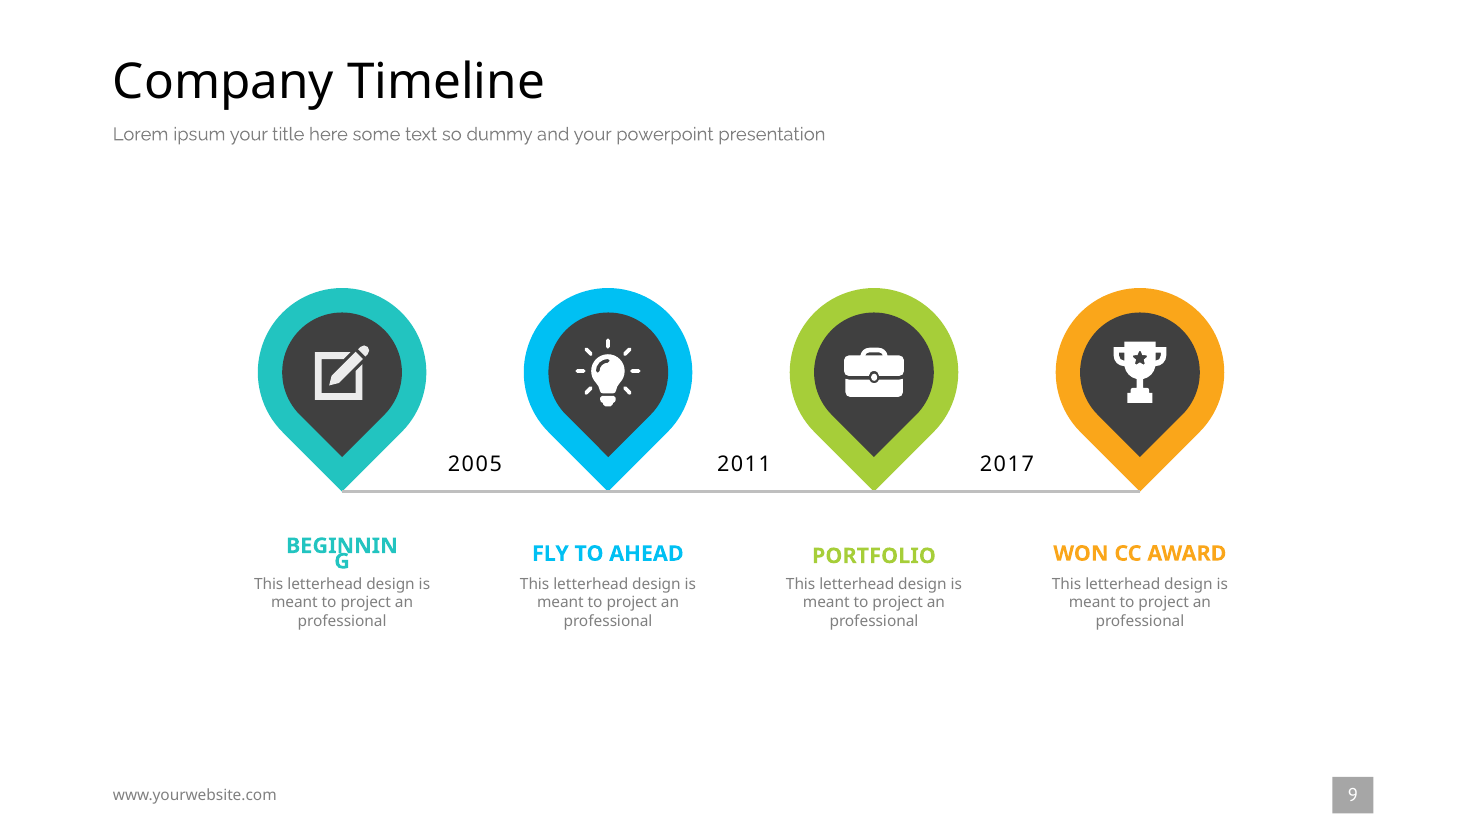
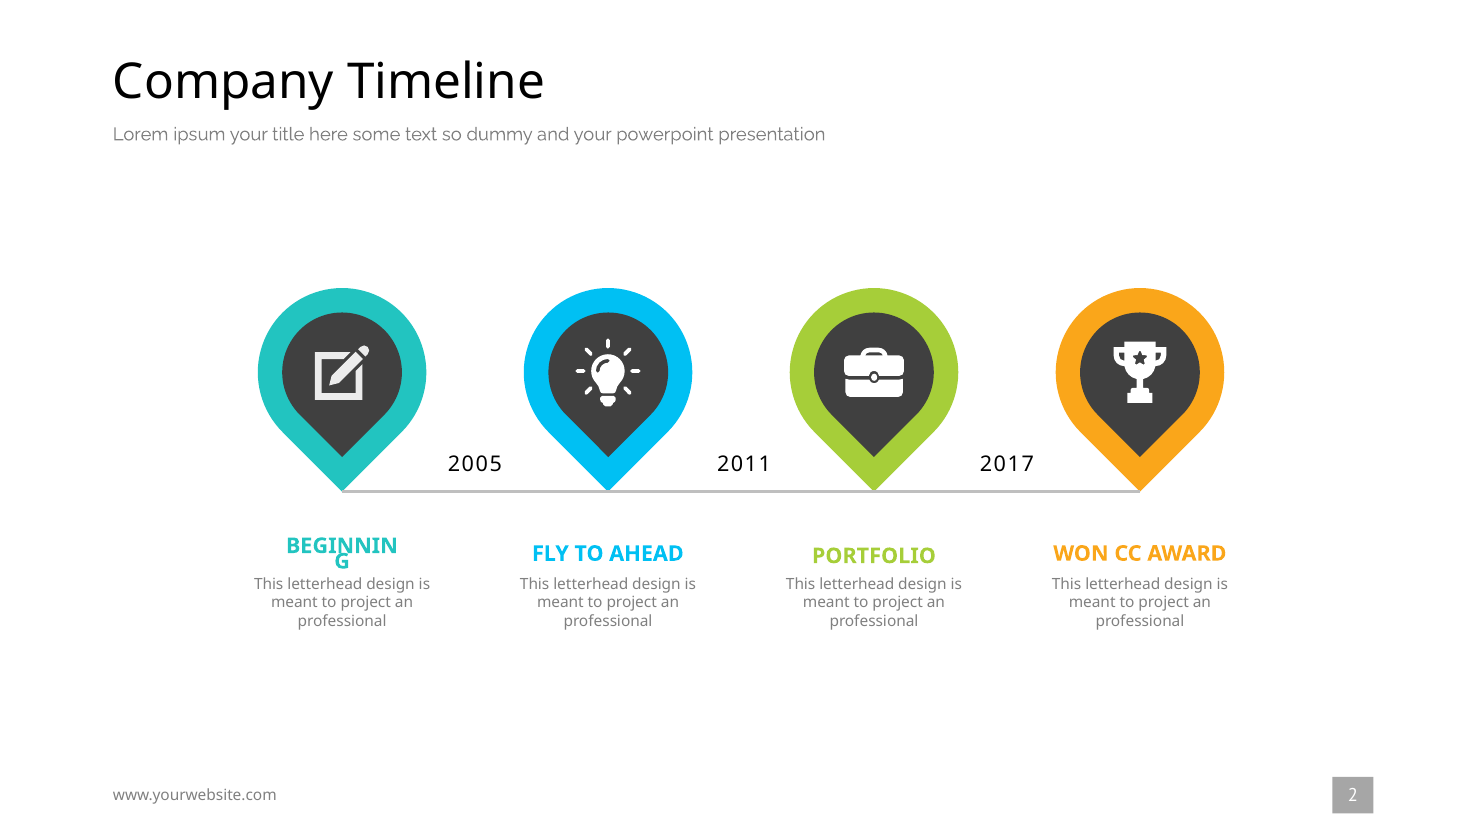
9: 9 -> 2 (1353, 795)
